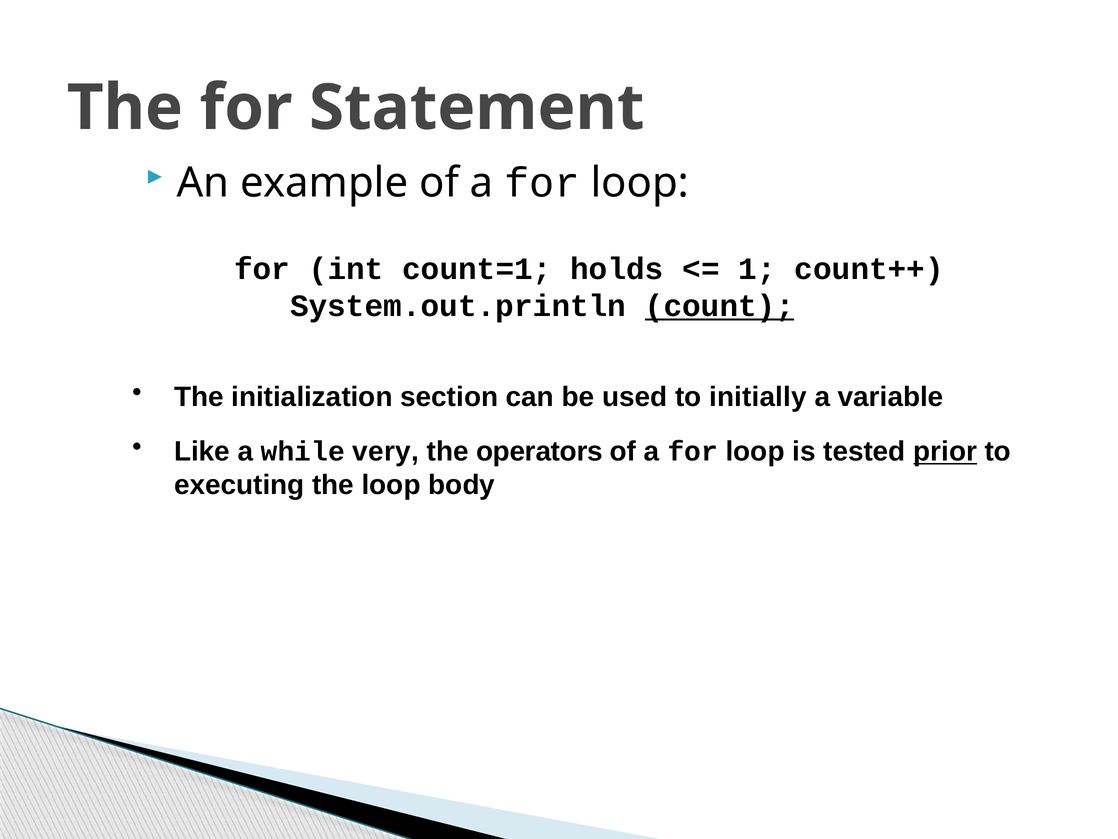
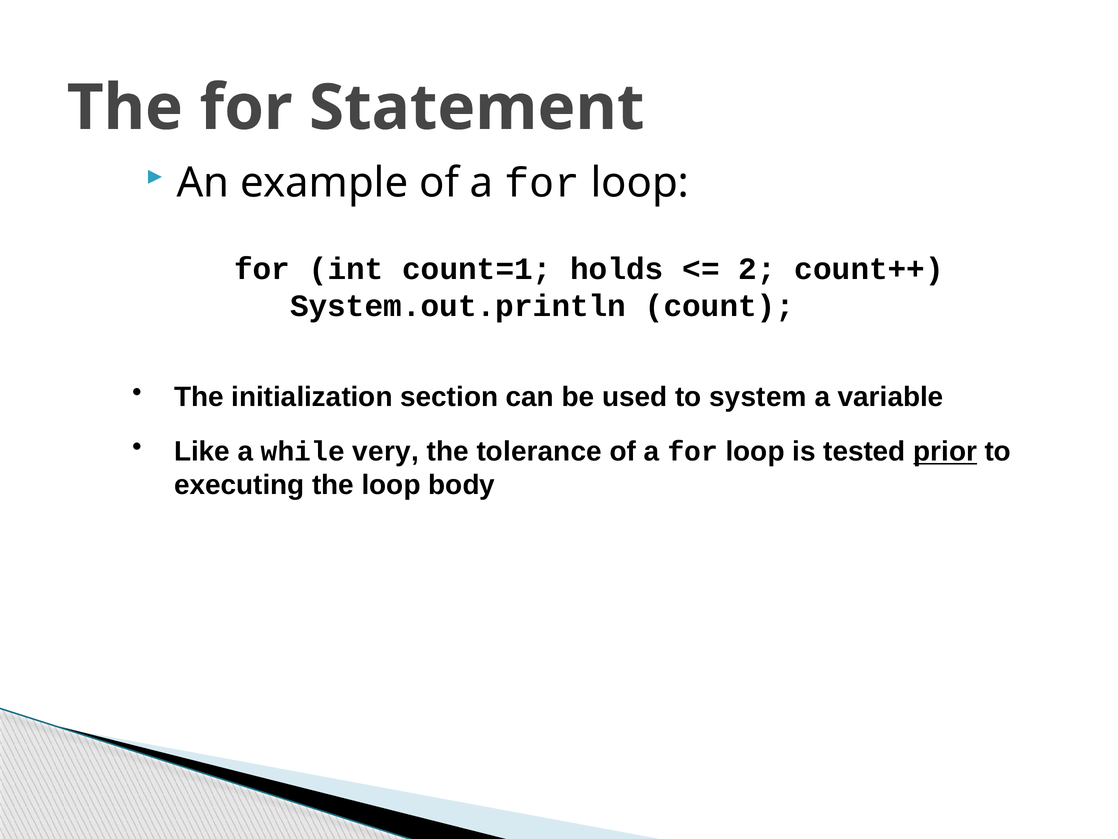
1: 1 -> 2 (757, 269)
count underline: present -> none (720, 306)
initially: initially -> system (758, 397)
operators: operators -> tolerance (539, 451)
